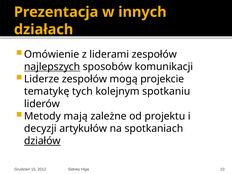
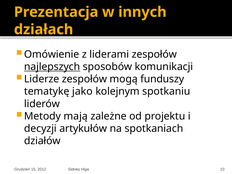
projekcie: projekcie -> funduszy (162, 79)
tych: tych -> jako (82, 91)
działów underline: present -> none (42, 141)
